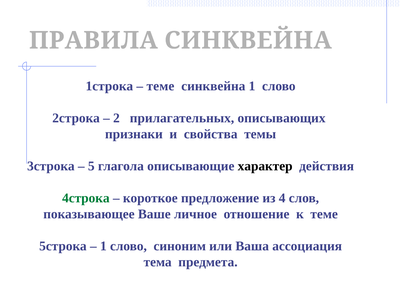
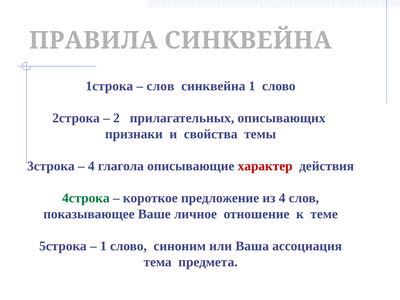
теме: теме -> слов (160, 86)
5: 5 -> 4 (91, 166)
характер colour: black -> red (265, 166)
